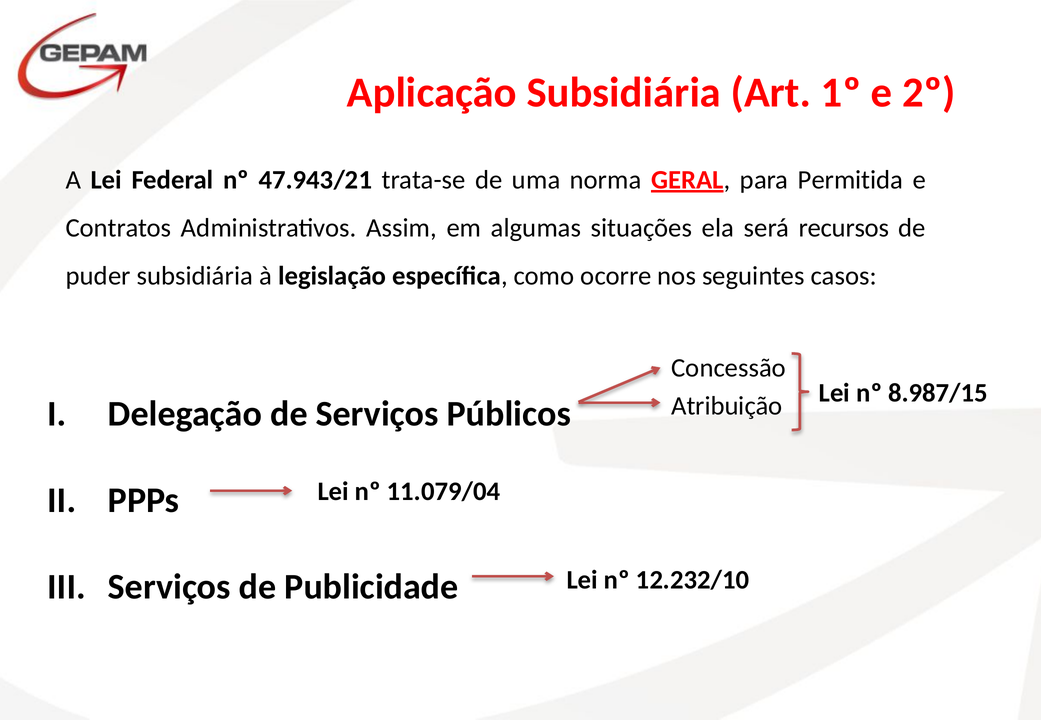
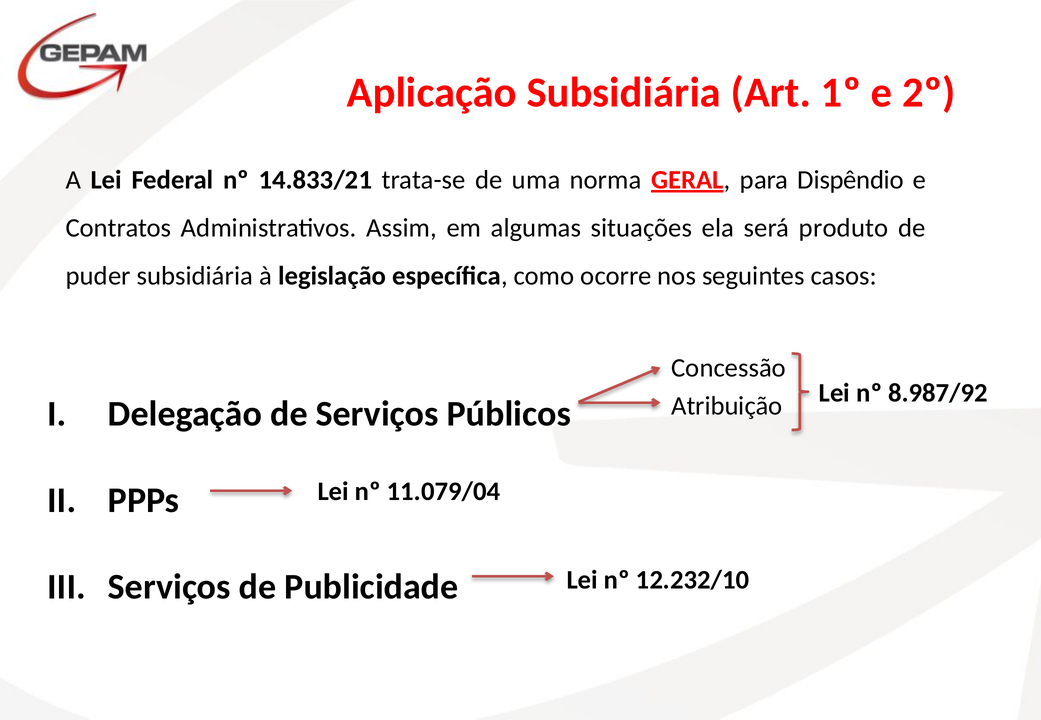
47.943/21: 47.943/21 -> 14.833/21 (315, 180)
Permitida: Permitida -> Dispêndio (851, 180)
recursos: recursos -> produto (844, 228)
8.987/15: 8.987/15 -> 8.987/92 (938, 393)
